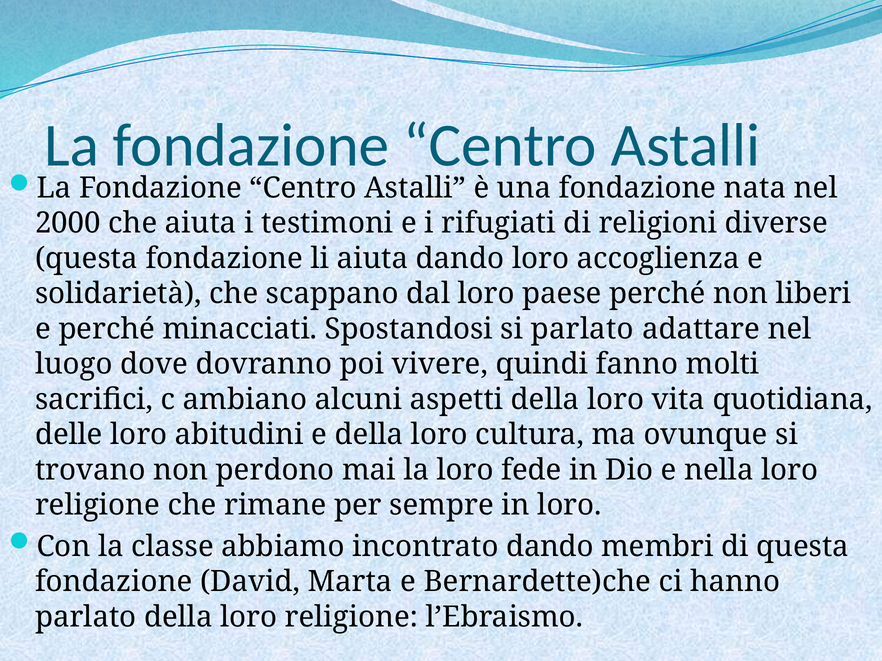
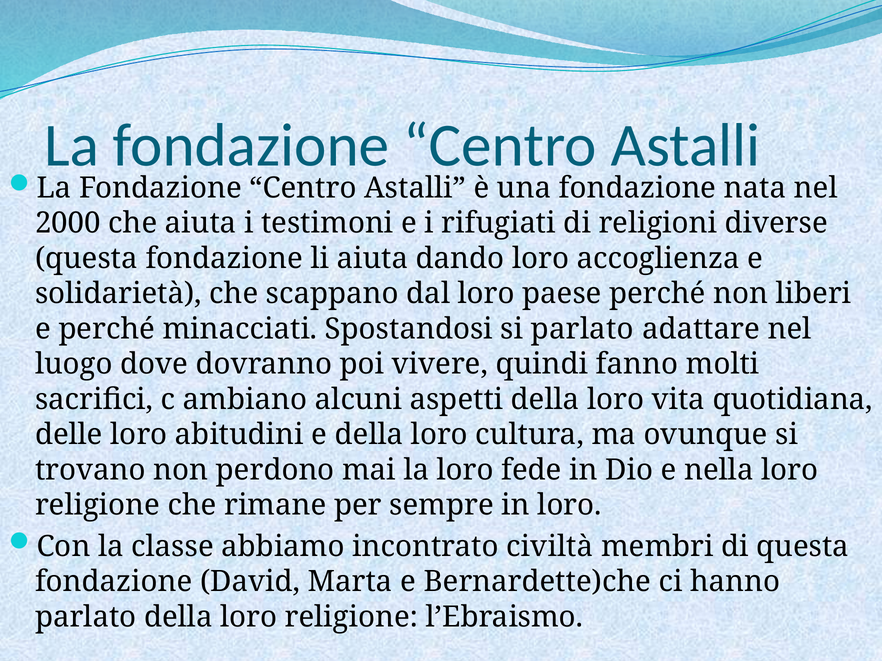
incontrato dando: dando -> civiltà (550, 547)
